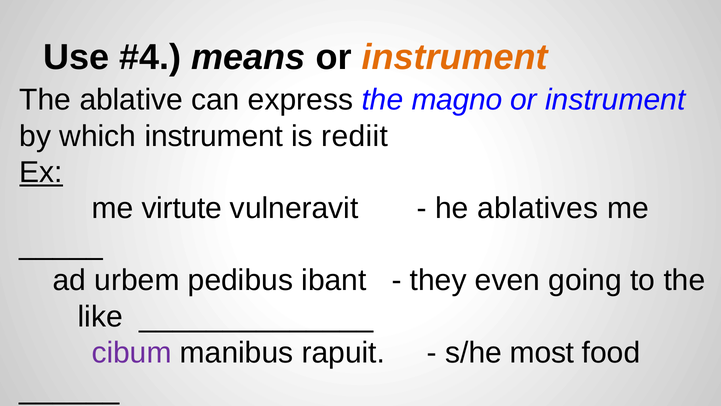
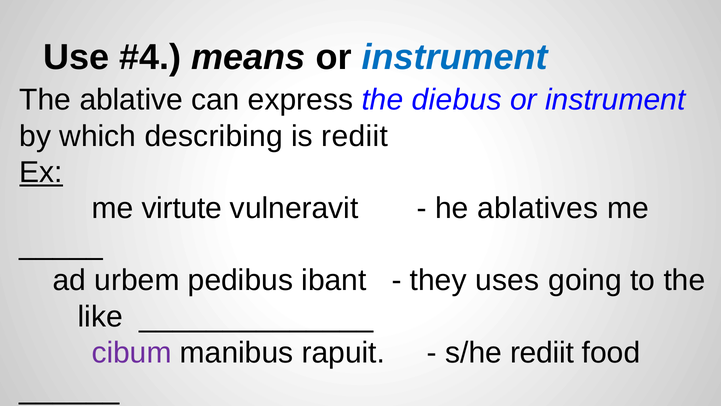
instrument colour: orange -> blue (455, 58)
magno: magno -> diebus (457, 100)
which instrument: instrument -> describing (214, 136)
even: even -> uses (507, 280)
s/he most: most -> rediit (542, 352)
